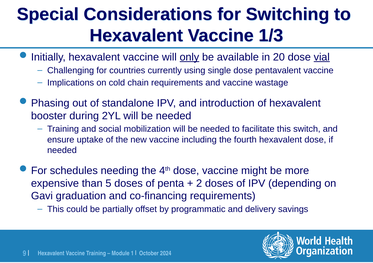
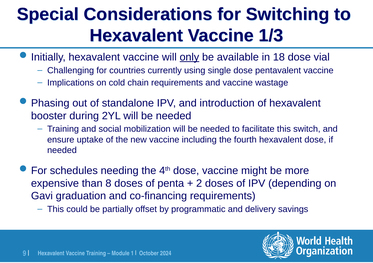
20: 20 -> 18 (279, 57)
vial underline: present -> none (322, 57)
5: 5 -> 8 (108, 184)
